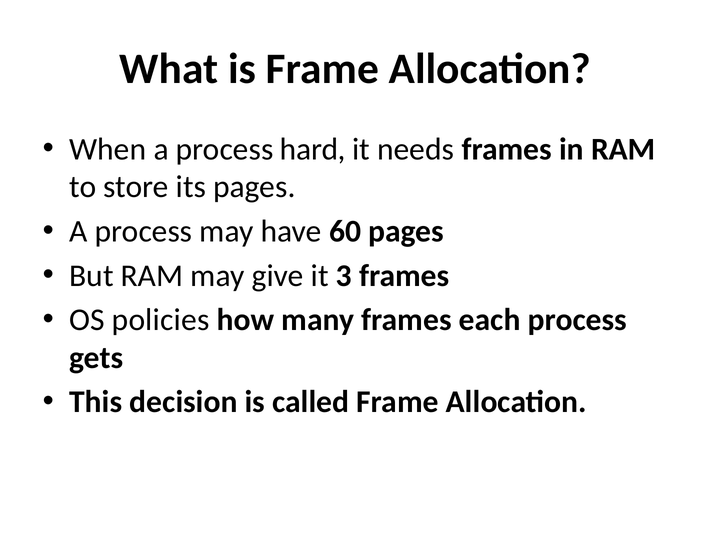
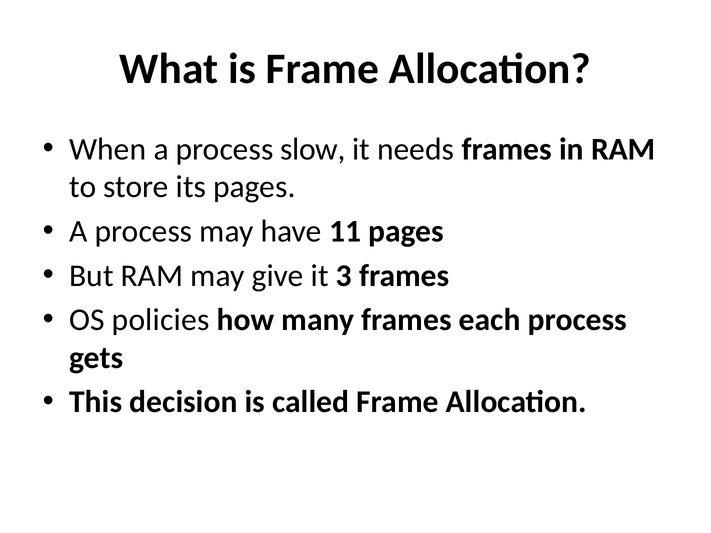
hard: hard -> slow (313, 149)
60: 60 -> 11 (345, 231)
